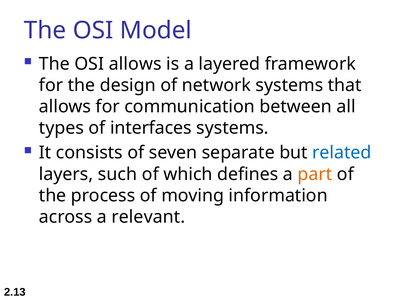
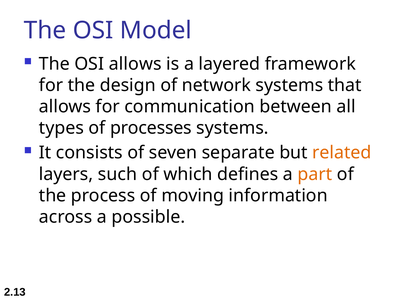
interfaces: interfaces -> processes (151, 128)
related colour: blue -> orange (342, 153)
relevant: relevant -> possible (148, 217)
